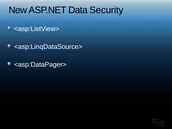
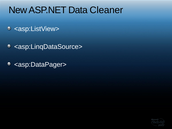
Security: Security -> Cleaner (106, 10)
